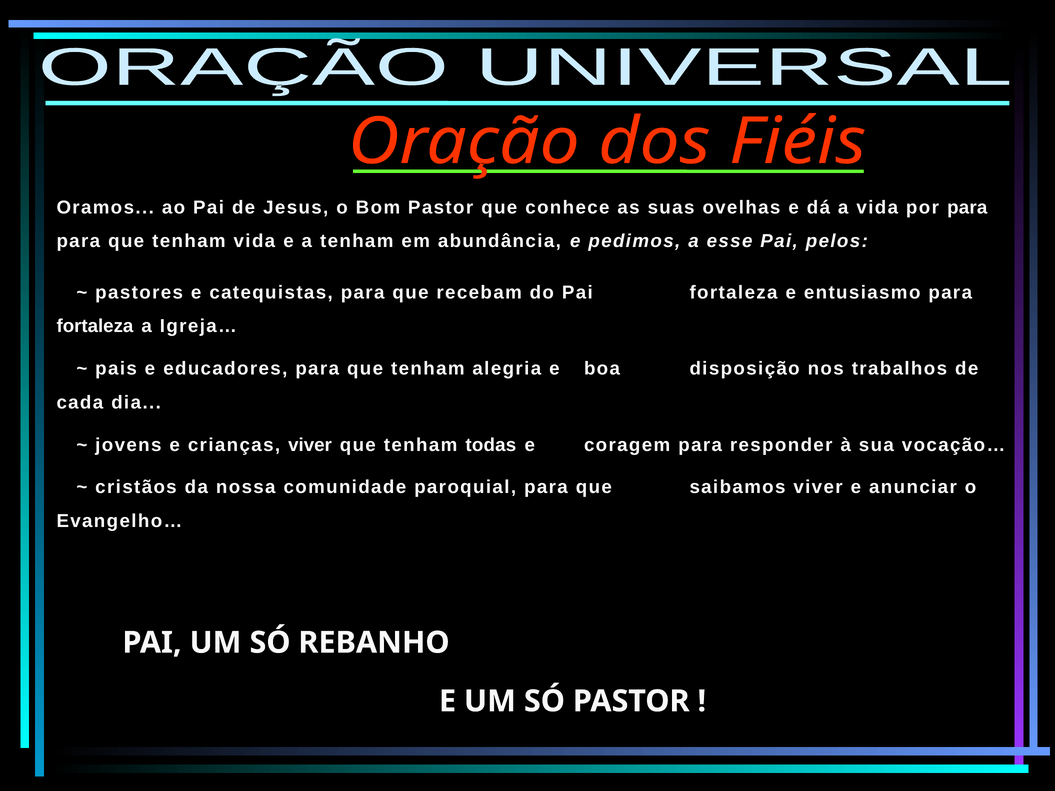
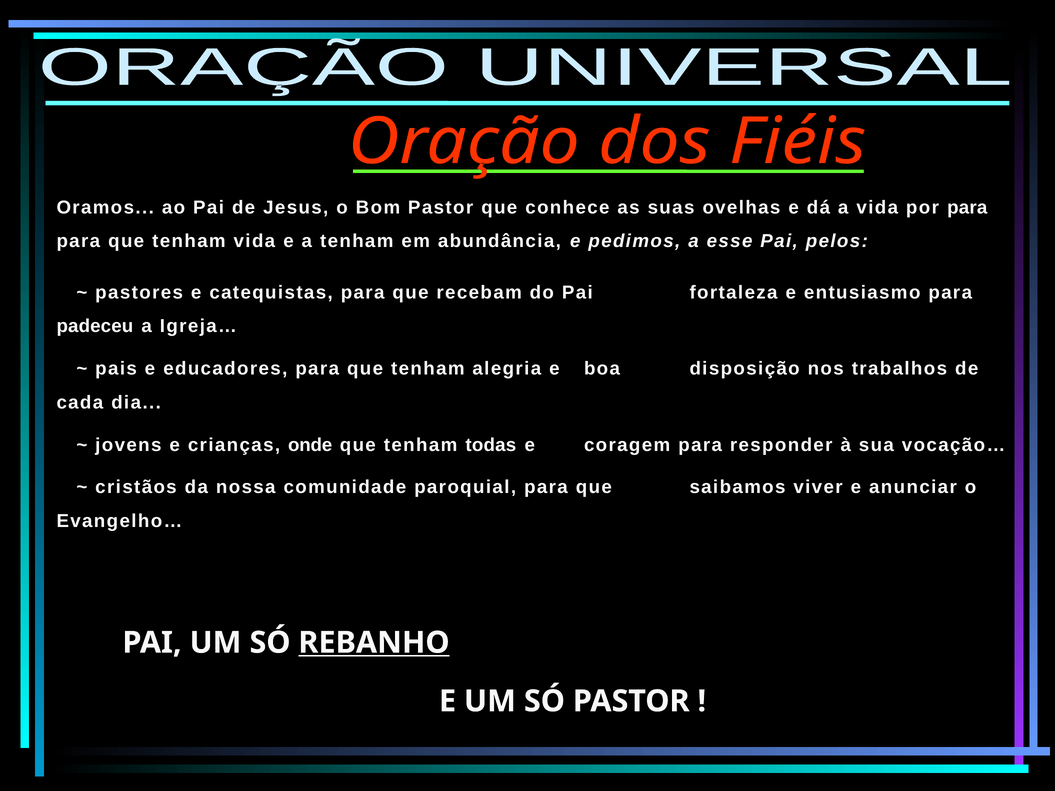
fortaleza: fortaleza -> padeceu (95, 326)
crianças viver: viver -> onde (310, 445)
REBANHO underline: none -> present (374, 643)
